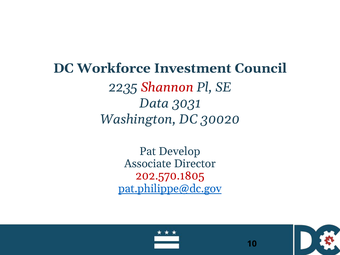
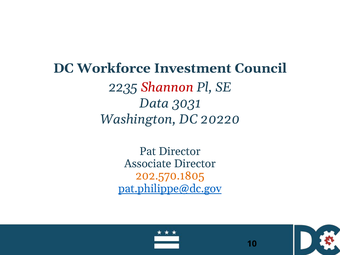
30020: 30020 -> 20220 (220, 119)
Pat Develop: Develop -> Director (180, 151)
202.570.1805 colour: red -> orange (170, 176)
